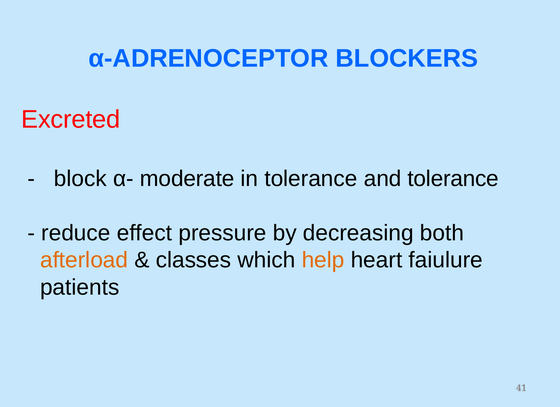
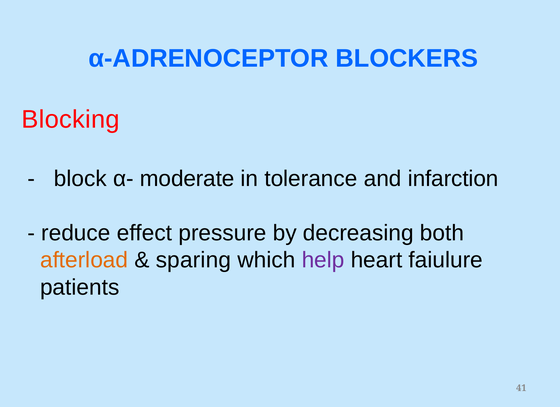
Excreted: Excreted -> Blocking (71, 120)
and tolerance: tolerance -> infarction (453, 179)
classes: classes -> sparing (193, 260)
help colour: orange -> purple (323, 260)
